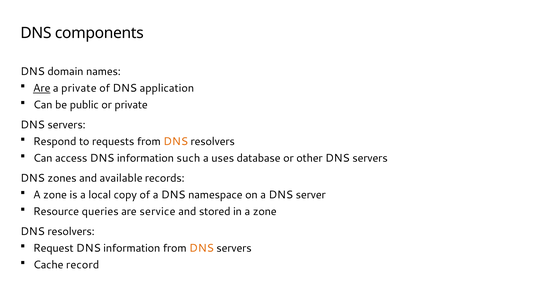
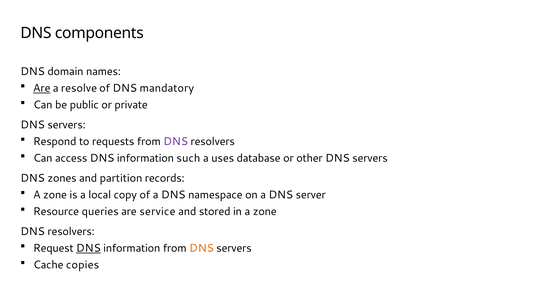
a private: private -> resolve (79, 88)
application: application -> mandatory (167, 88)
DNS colour: orange -> purple (176, 142)
available: available -> partition (121, 178)
DNS underline: none -> present (88, 248)
record: record -> copies (83, 265)
